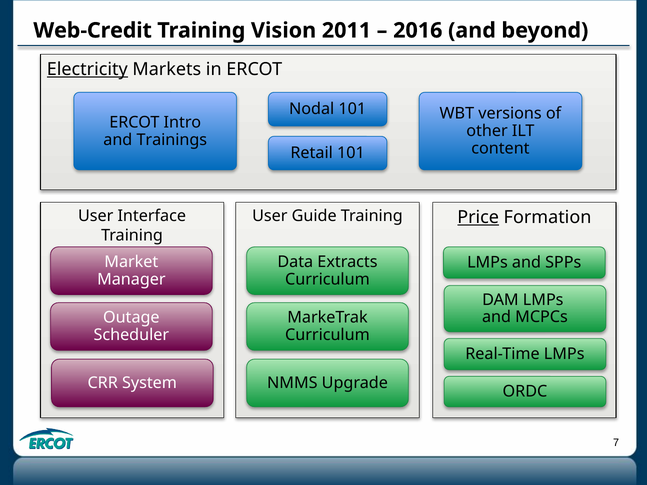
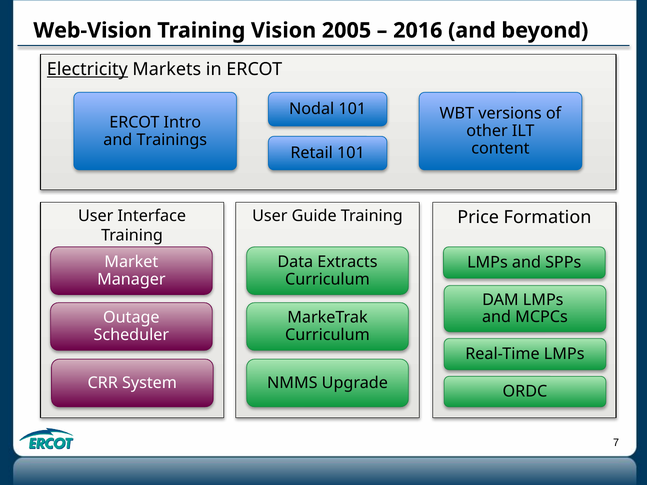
Web-Credit: Web-Credit -> Web-Vision (93, 31)
2011: 2011 -> 2005 (346, 31)
Price underline: present -> none (478, 217)
